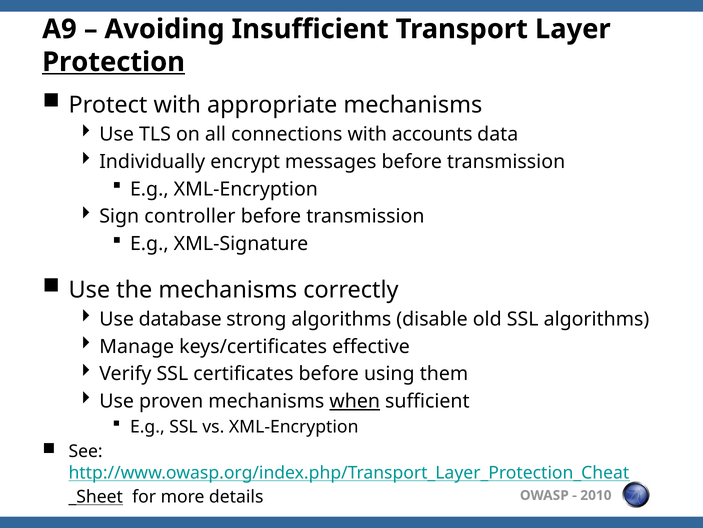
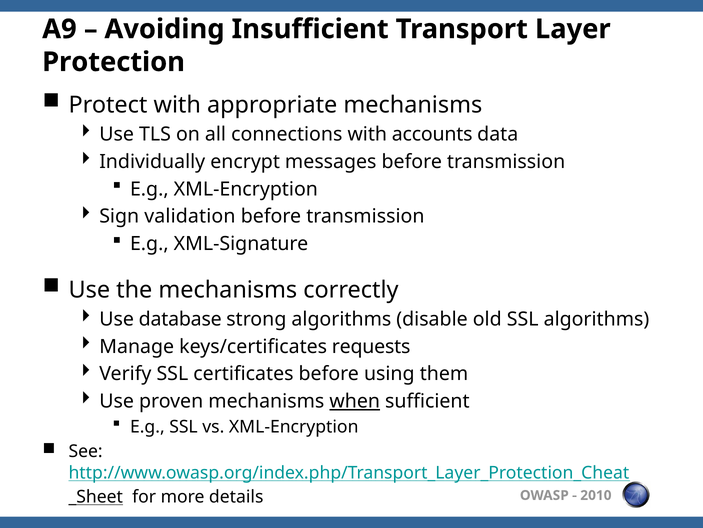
Protection underline: present -> none (114, 62)
controller: controller -> validation (190, 216)
effective: effective -> requests (371, 346)
